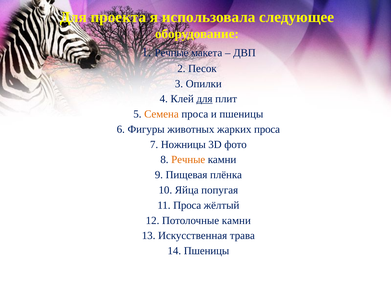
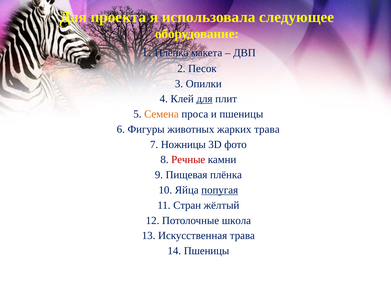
1 Речные: Речные -> Плёнка (172, 53)
жарких проса: проса -> трава (267, 129)
Речные colour: orange -> red (188, 160)
попугая underline: none -> present (220, 190)
11 Проса: Проса -> Стран (187, 205)
Потолочные камни: камни -> школа (236, 221)
